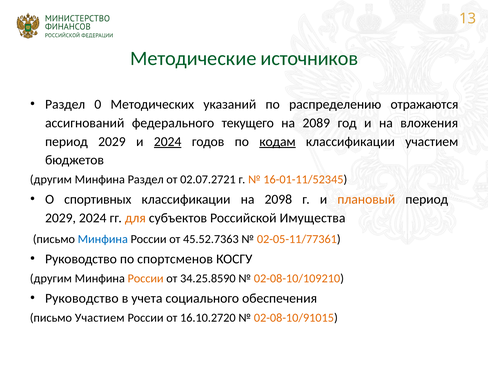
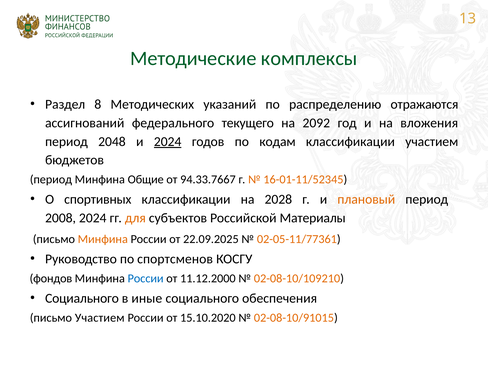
источников: источников -> комплексы (309, 58)
0: 0 -> 8 (98, 105)
2089: 2089 -> 2092 (316, 123)
2029: 2029 -> 2048 (112, 142)
кодам underline: present -> none (277, 142)
другим: другим -> период (51, 180)
Минфина Раздел: Раздел -> Общие (146, 180)
02.07.2721: 02.07.2721 -> 94.33.7667 (208, 180)
2098: 2098 -> 2028 (278, 199)
2029: 2029 -> 2008 (61, 218)
Имущества: Имущества -> Материалы (313, 218)
Минфина colour: blue -> orange (103, 239)
45.52.7363: 45.52.7363 -> 22.09.2025 (211, 239)
другим: другим -> фондов (51, 279)
России colour: orange -> blue (146, 279)
34.25.8590: 34.25.8590 -> 11.12.2000 (208, 279)
Руководство: Руководство -> Социального (82, 298)
учета: учета -> иные (147, 298)
16.10.2720: 16.10.2720 -> 15.10.2020 (208, 318)
